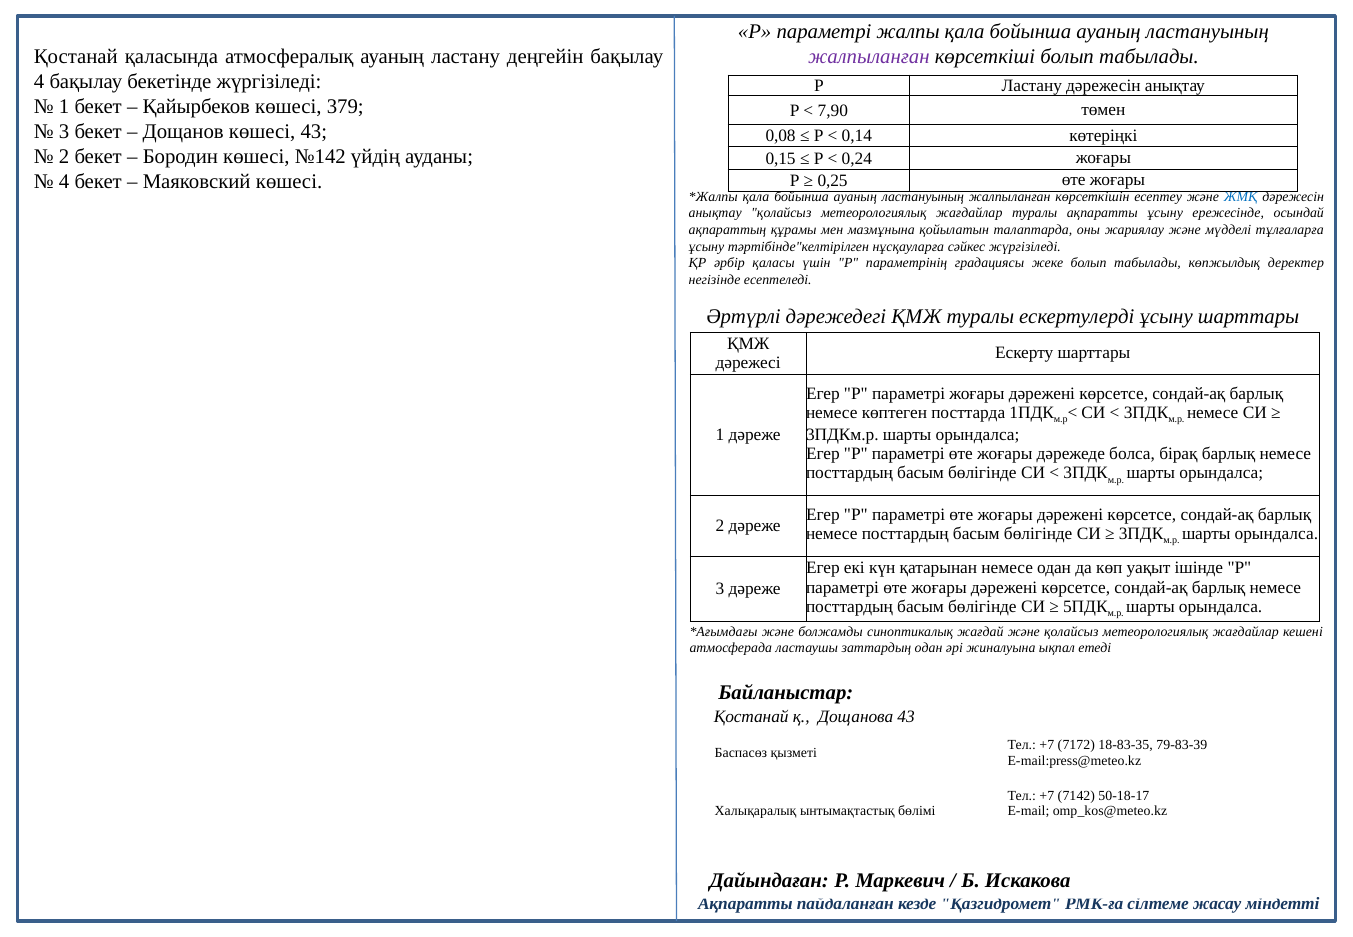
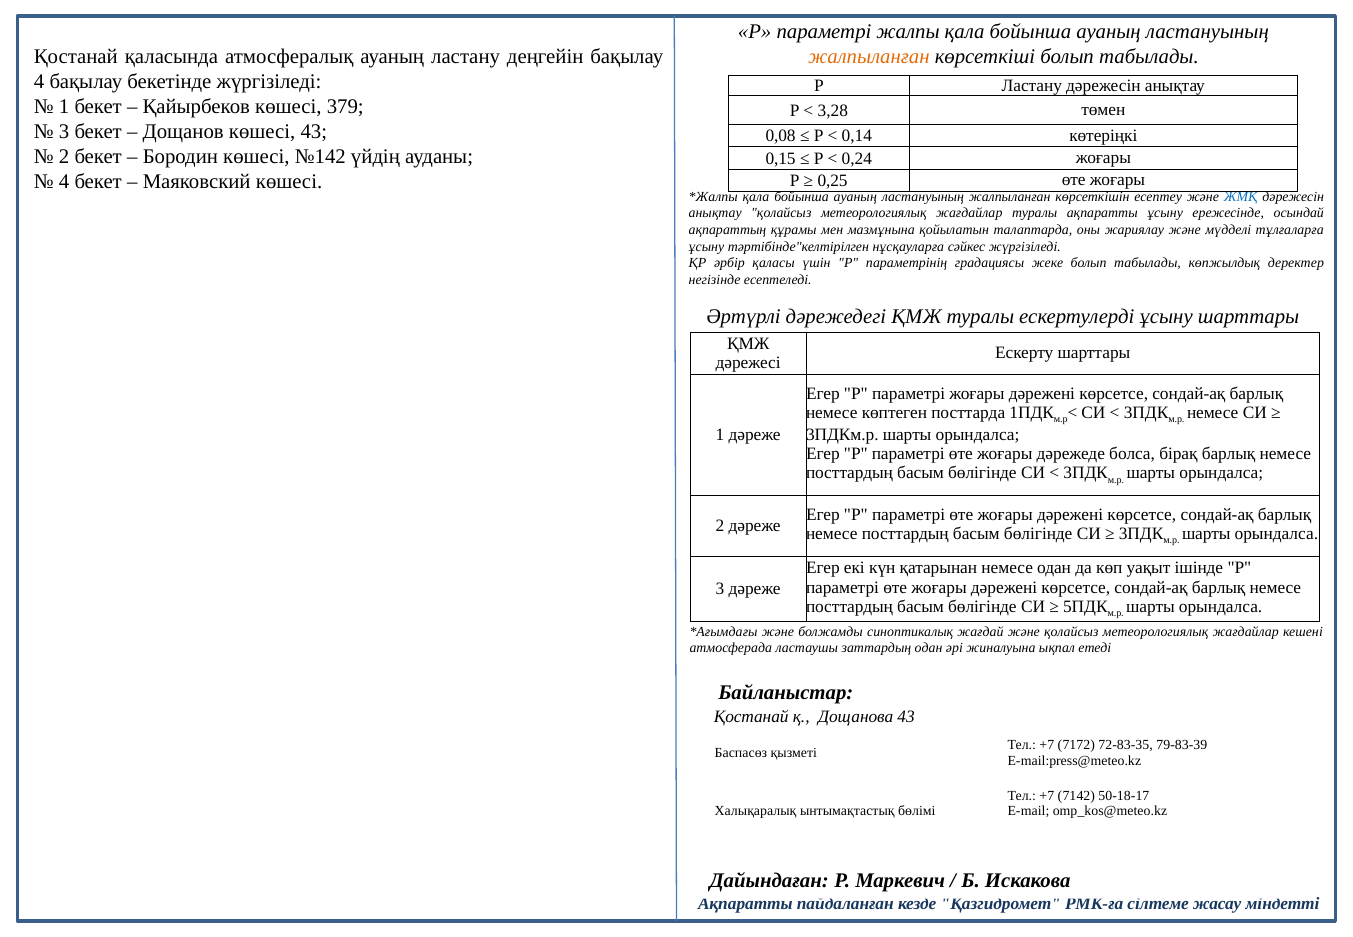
жалпыланған colour: purple -> orange (869, 57)
7,90: 7,90 -> 3,28 (833, 111)
18-83-35: 18-83-35 -> 72-83-35 (1126, 745)
